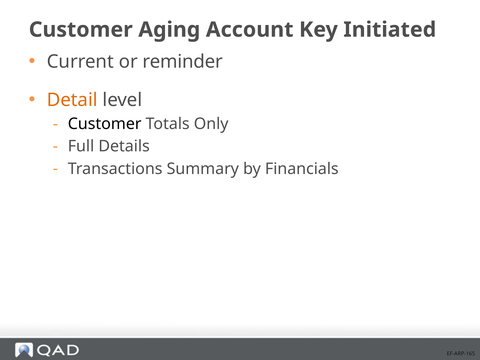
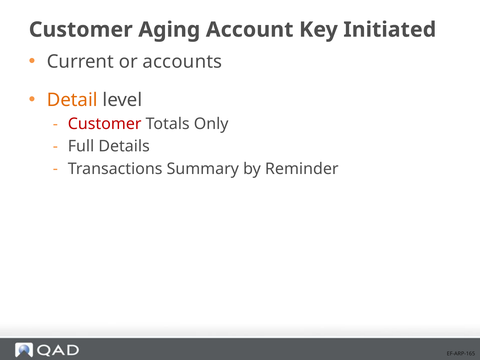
reminder: reminder -> accounts (182, 62)
Customer colour: black -> red (105, 124)
Financials: Financials -> Reminder (302, 169)
